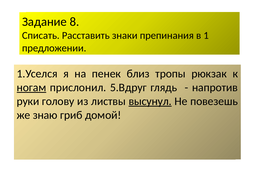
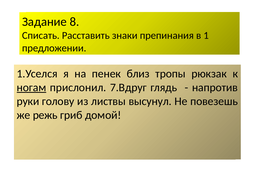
5.Вдруг: 5.Вдруг -> 7.Вдруг (128, 88)
высунул underline: present -> none (150, 101)
знаю: знаю -> режь (45, 115)
